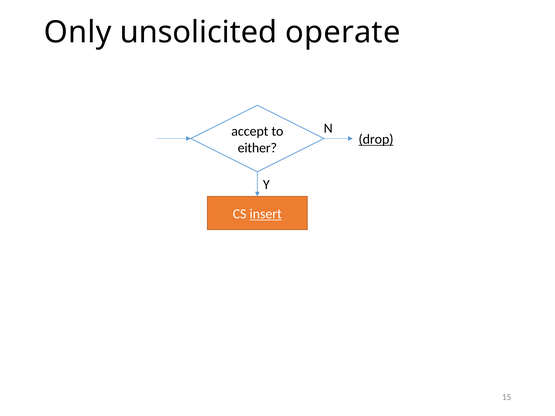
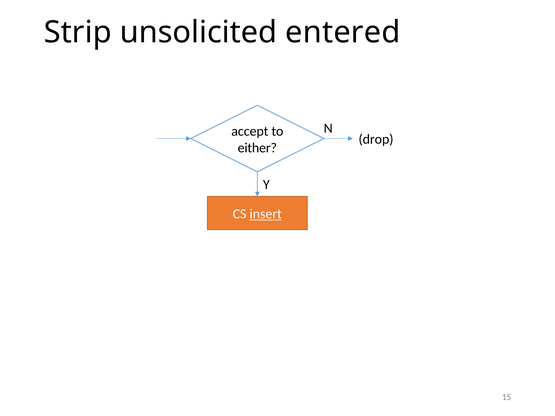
Only: Only -> Strip (78, 32)
operate: operate -> entered (343, 32)
drop underline: present -> none (376, 139)
